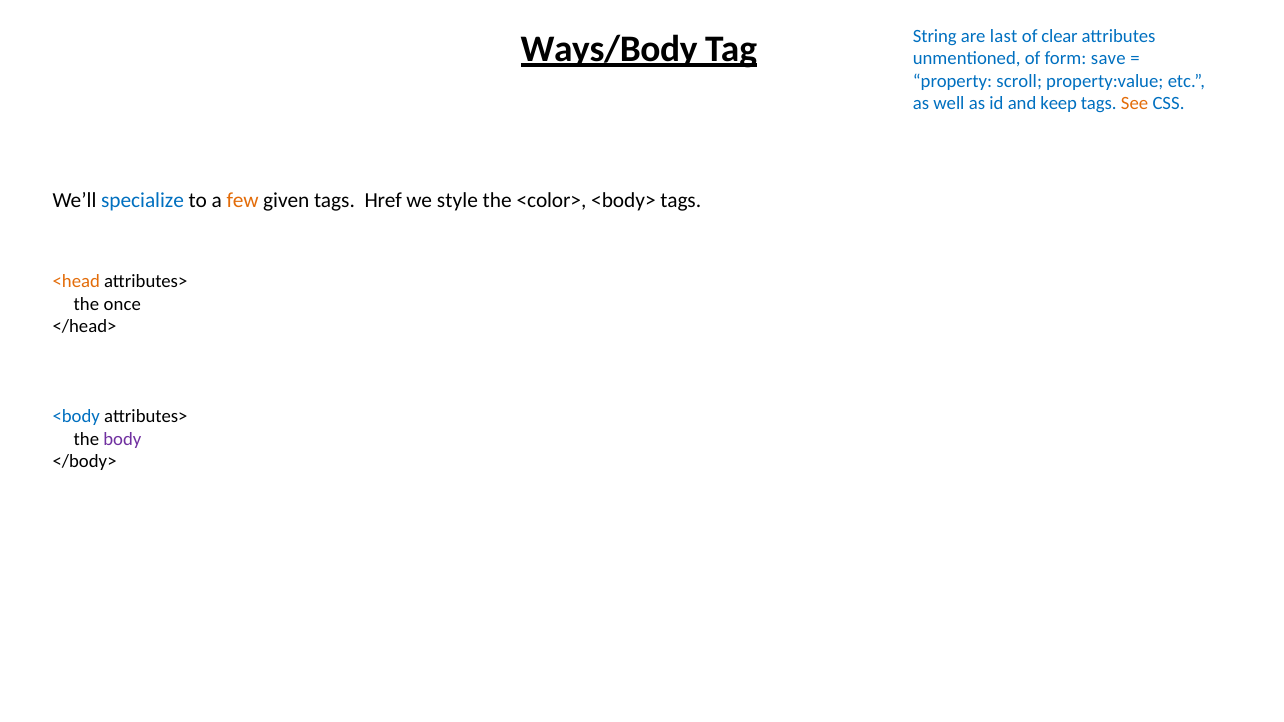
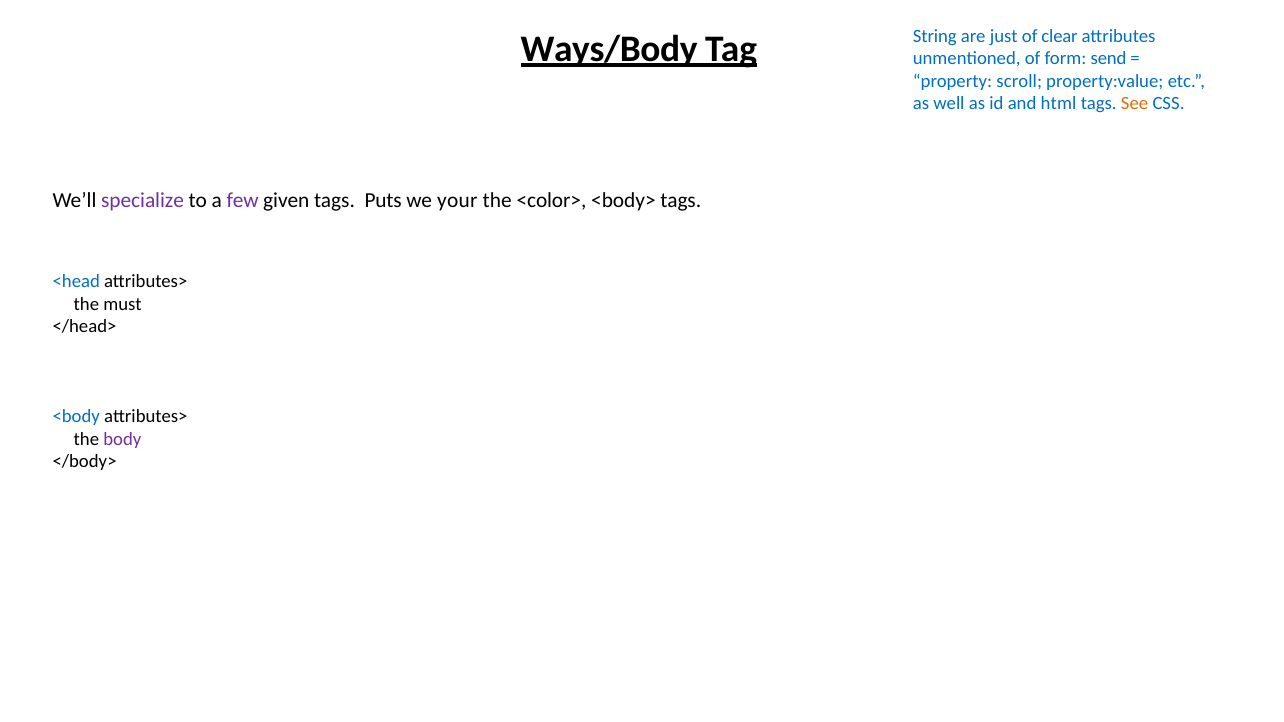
last: last -> just (1004, 36)
save: save -> send (1108, 58)
keep: keep -> html (1059, 103)
specialize colour: blue -> purple (143, 201)
few colour: orange -> purple (243, 201)
Href: Href -> Puts (383, 201)
style: style -> your (457, 201)
<head colour: orange -> blue (76, 282)
once: once -> must (122, 304)
